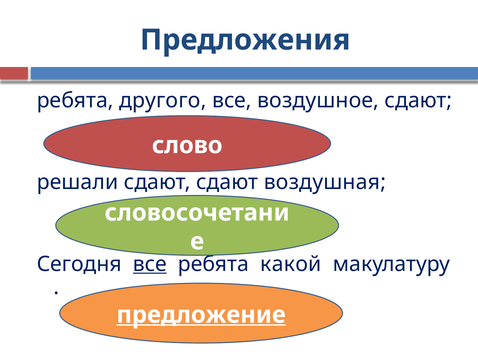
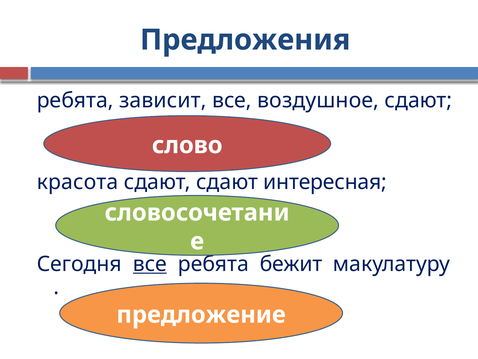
другого: другого -> зависит (163, 100)
решали: решали -> красота (78, 182)
воздушная: воздушная -> интересная (325, 182)
какой: какой -> бежит (291, 264)
предложение underline: present -> none (201, 314)
